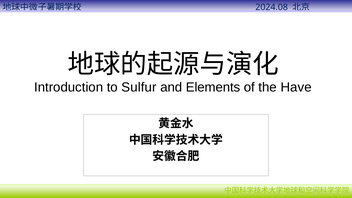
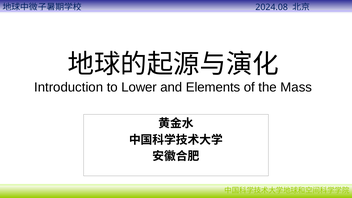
Sulfur: Sulfur -> Lower (139, 87)
Have: Have -> Mass (296, 87)
